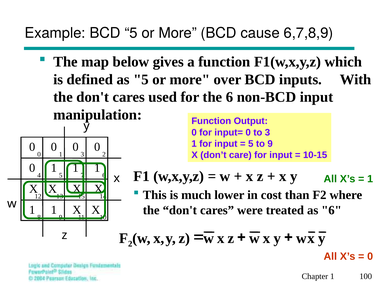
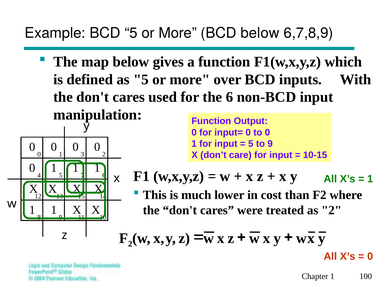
BCD cause: cause -> below (260, 33)
to 3: 3 -> 0 (267, 132)
as 6: 6 -> 2 (331, 210)
